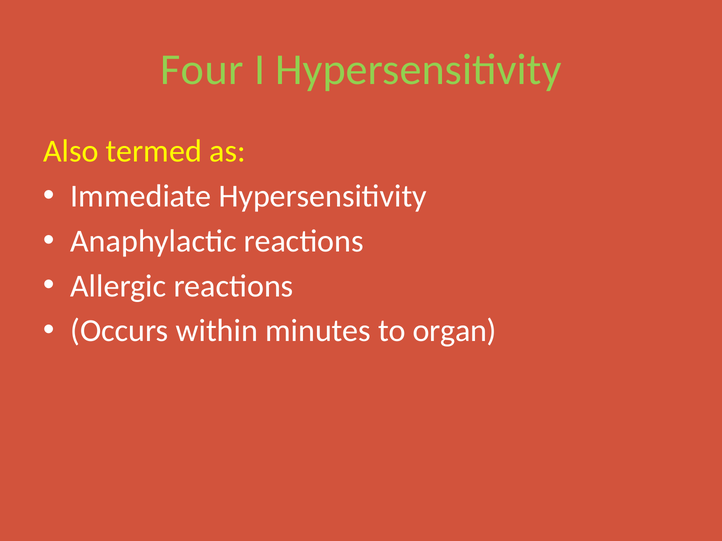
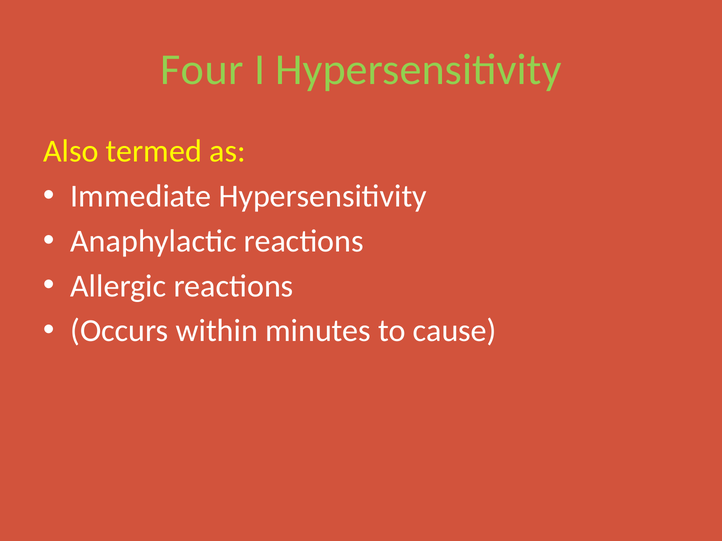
organ: organ -> cause (455, 331)
